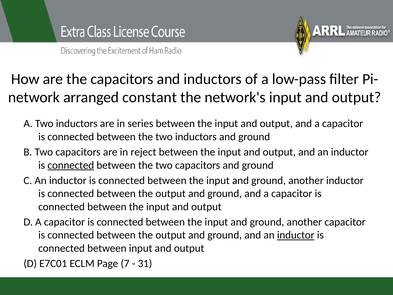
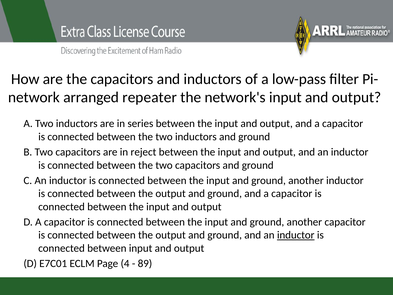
constant: constant -> repeater (150, 97)
connected underline: present -> none (71, 165)
7: 7 -> 4 (125, 263)
31: 31 -> 89 (145, 263)
